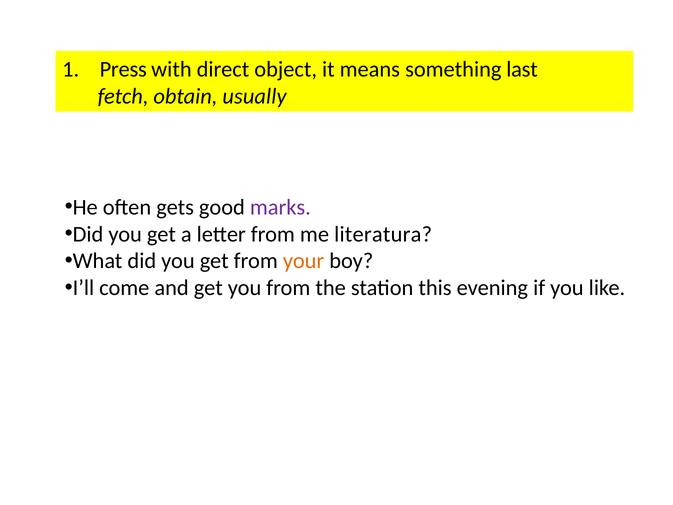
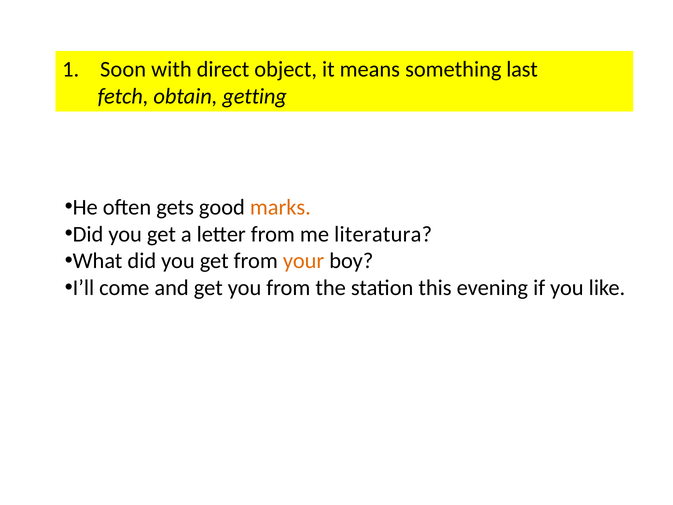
Press: Press -> Soon (123, 69)
usually: usually -> getting (255, 96)
marks colour: purple -> orange (280, 207)
